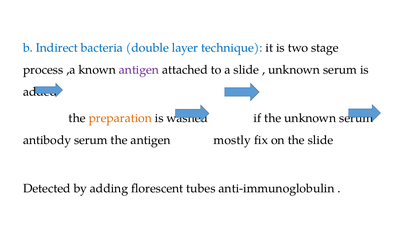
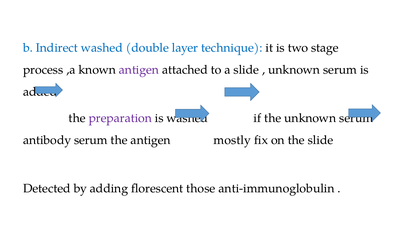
Indirect bacteria: bacteria -> washed (102, 48)
preparation colour: orange -> purple (120, 118)
tubes: tubes -> those (201, 188)
